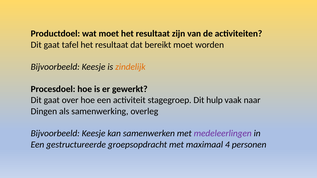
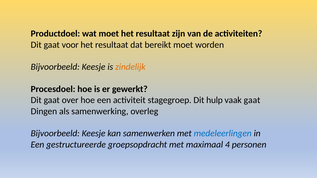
tafel: tafel -> voor (70, 45)
vaak naar: naar -> gaat (252, 100)
medeleerlingen colour: purple -> blue (223, 134)
